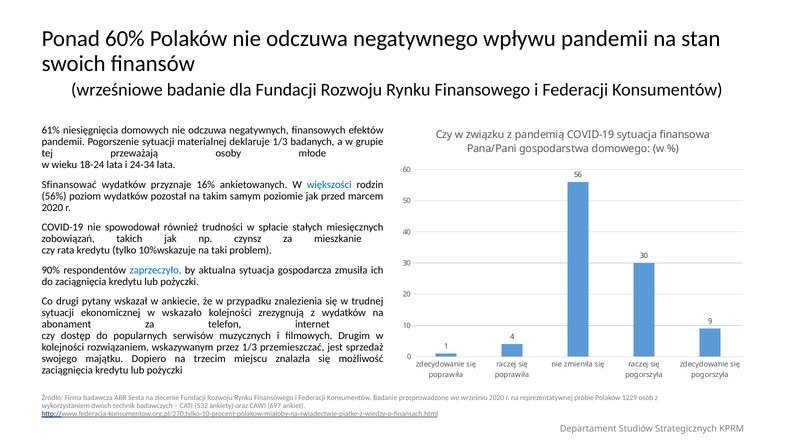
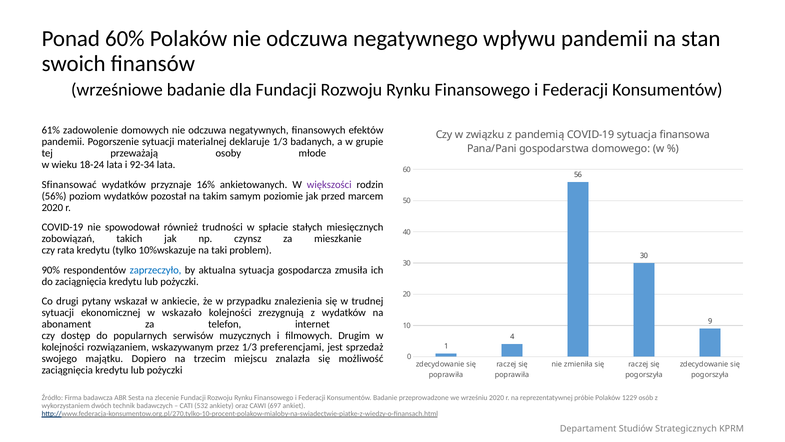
niesięgnięcia: niesięgnięcia -> zadowolenie (91, 130)
24-34: 24-34 -> 92-34 (142, 165)
większości colour: blue -> purple (329, 184)
przemieszczać: przemieszczać -> preferencjami (292, 347)
